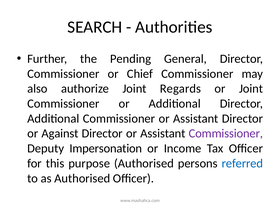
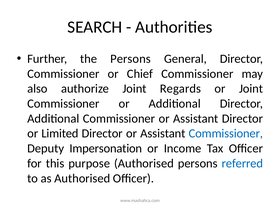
the Pending: Pending -> Persons (131, 59)
Against: Against -> Limited (60, 133)
Commissioner colour: purple -> blue (226, 133)
